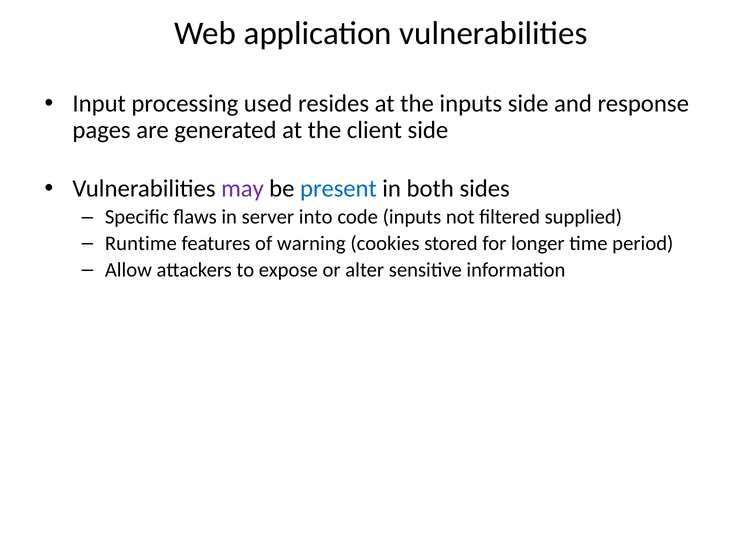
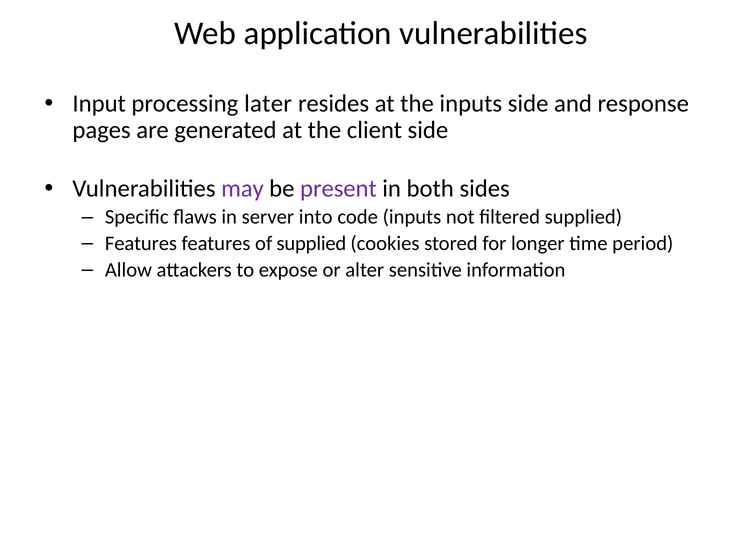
used: used -> later (268, 104)
present colour: blue -> purple (338, 188)
Runtime: Runtime -> Features (141, 244)
of warning: warning -> supplied (311, 244)
